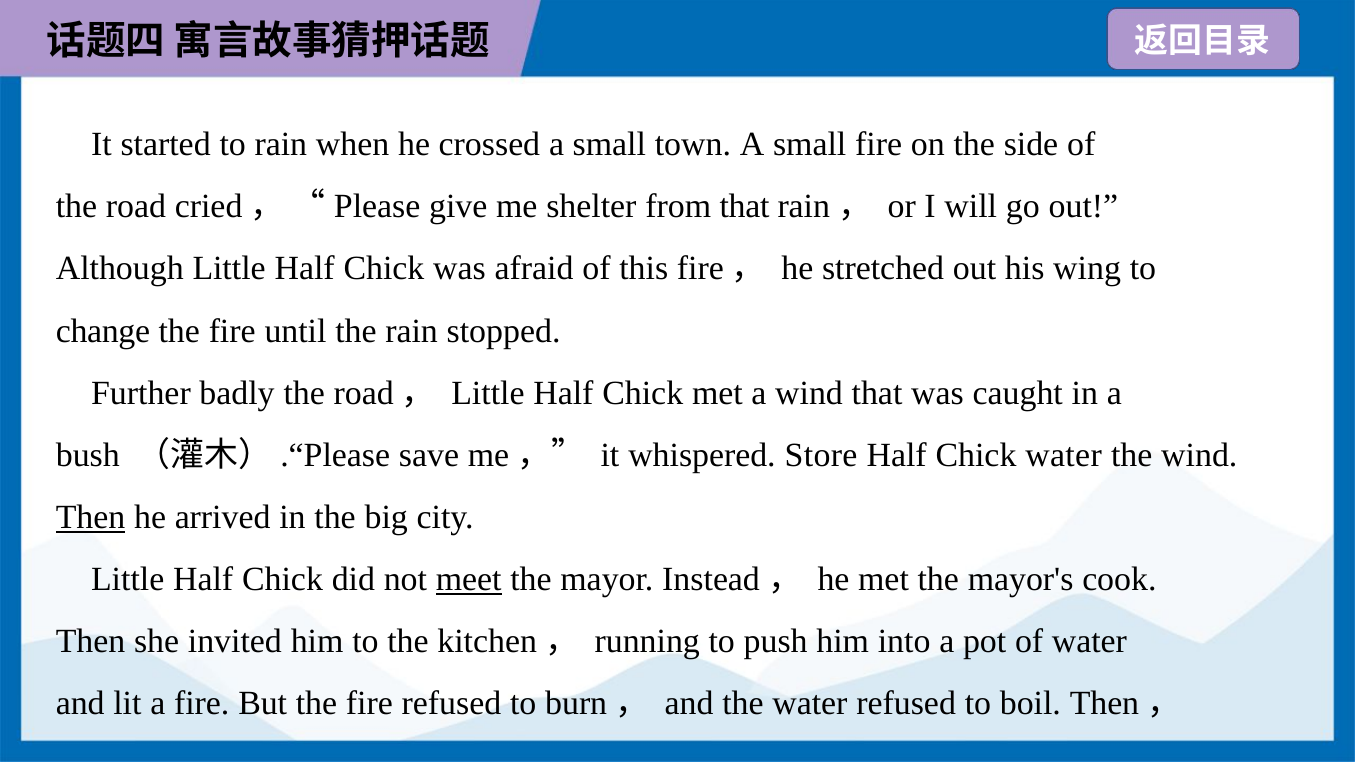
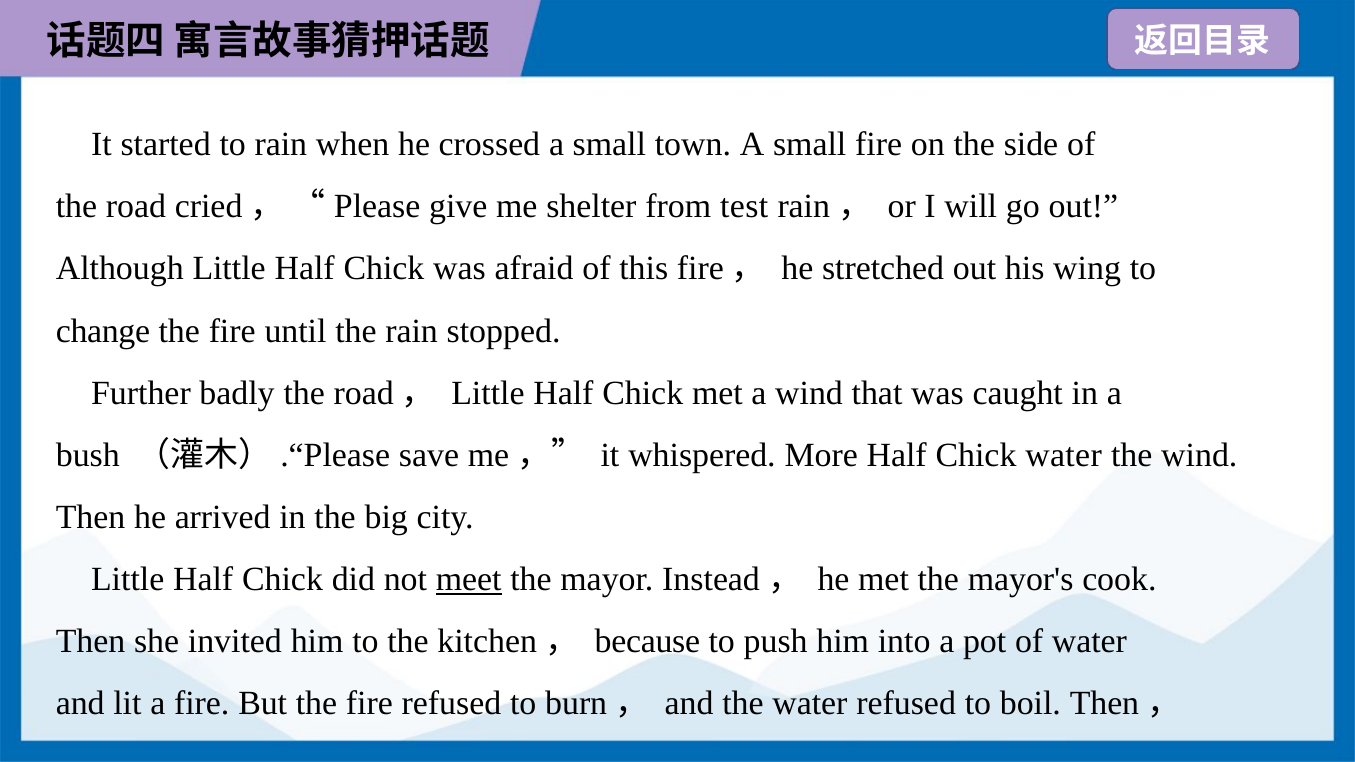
from that: that -> test (744, 207)
Store: Store -> More (821, 455)
Then underline: present -> none (91, 517)
running: running -> because (647, 641)
